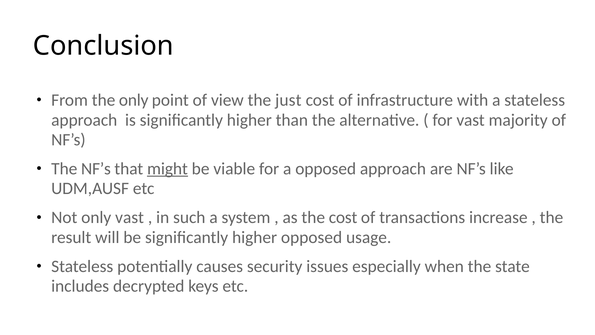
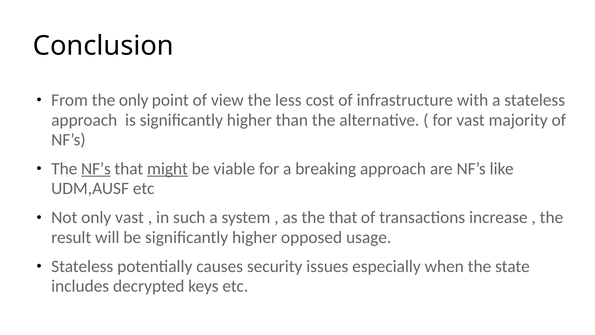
just: just -> less (288, 100)
NF’s underline: none -> present (96, 169)
a opposed: opposed -> breaking (326, 169)
the cost: cost -> that (343, 217)
